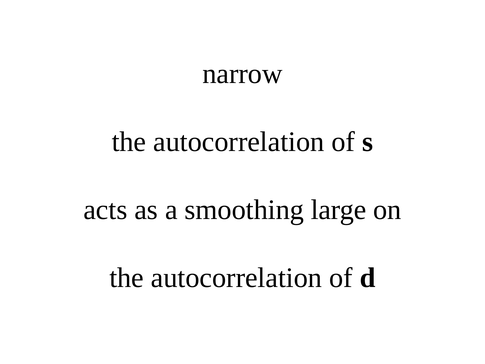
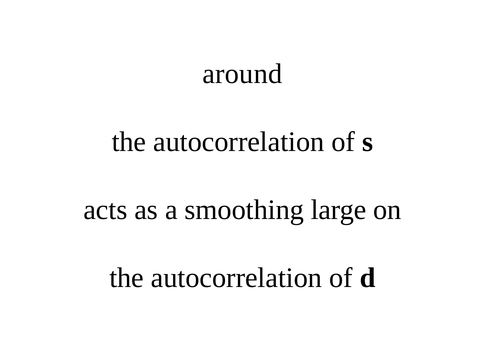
narrow: narrow -> around (242, 74)
